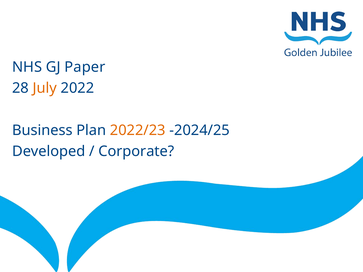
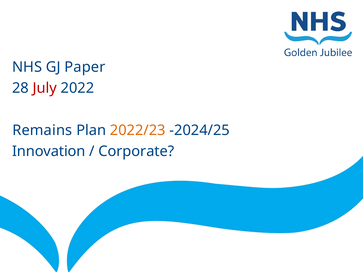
July colour: orange -> red (45, 88)
Business: Business -> Remains (42, 130)
Developed: Developed -> Innovation (49, 151)
